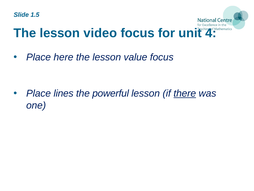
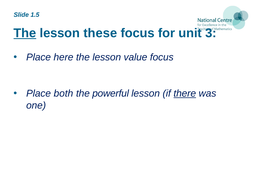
The underline: none -> present (25, 33)
video: video -> these (100, 33)
4: 4 -> 3 (211, 33)
lines: lines -> both (63, 93)
